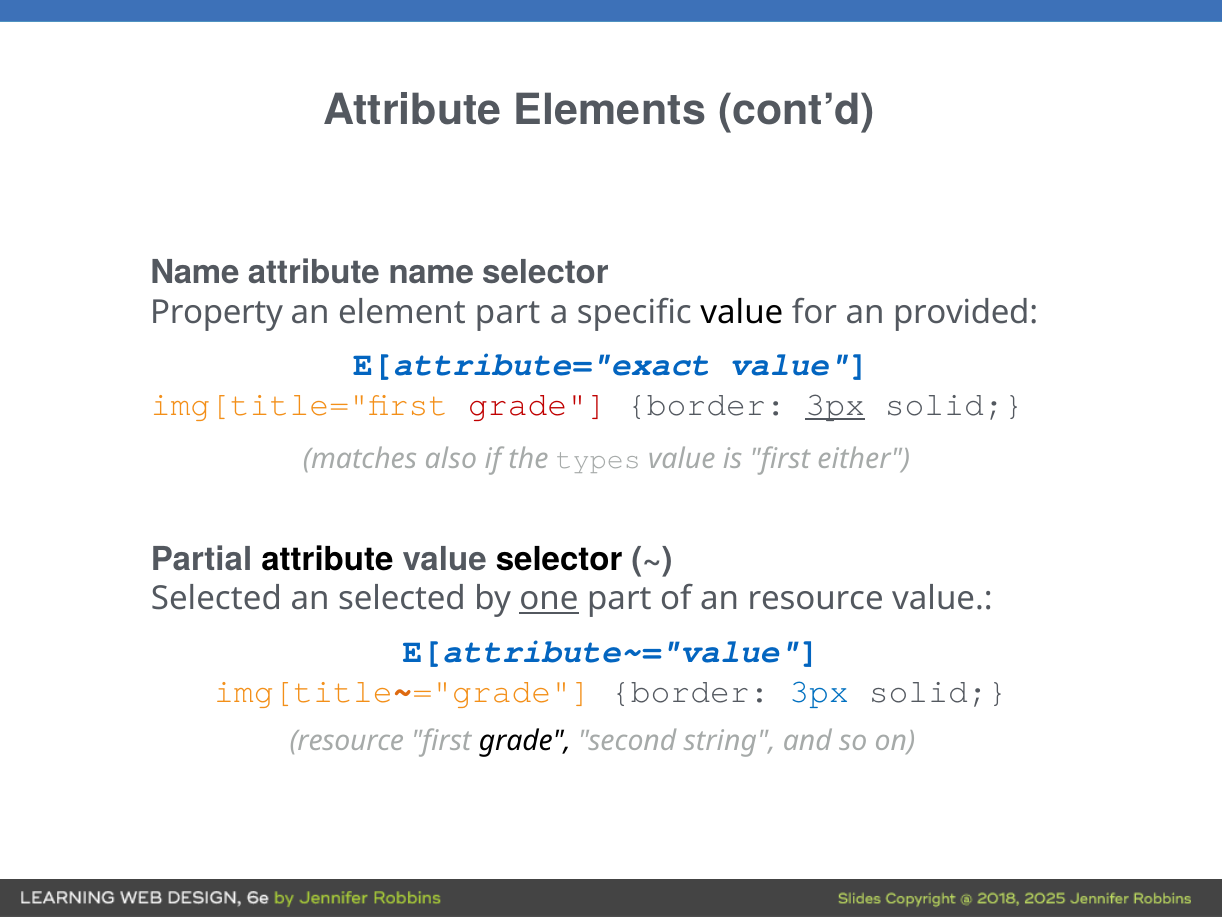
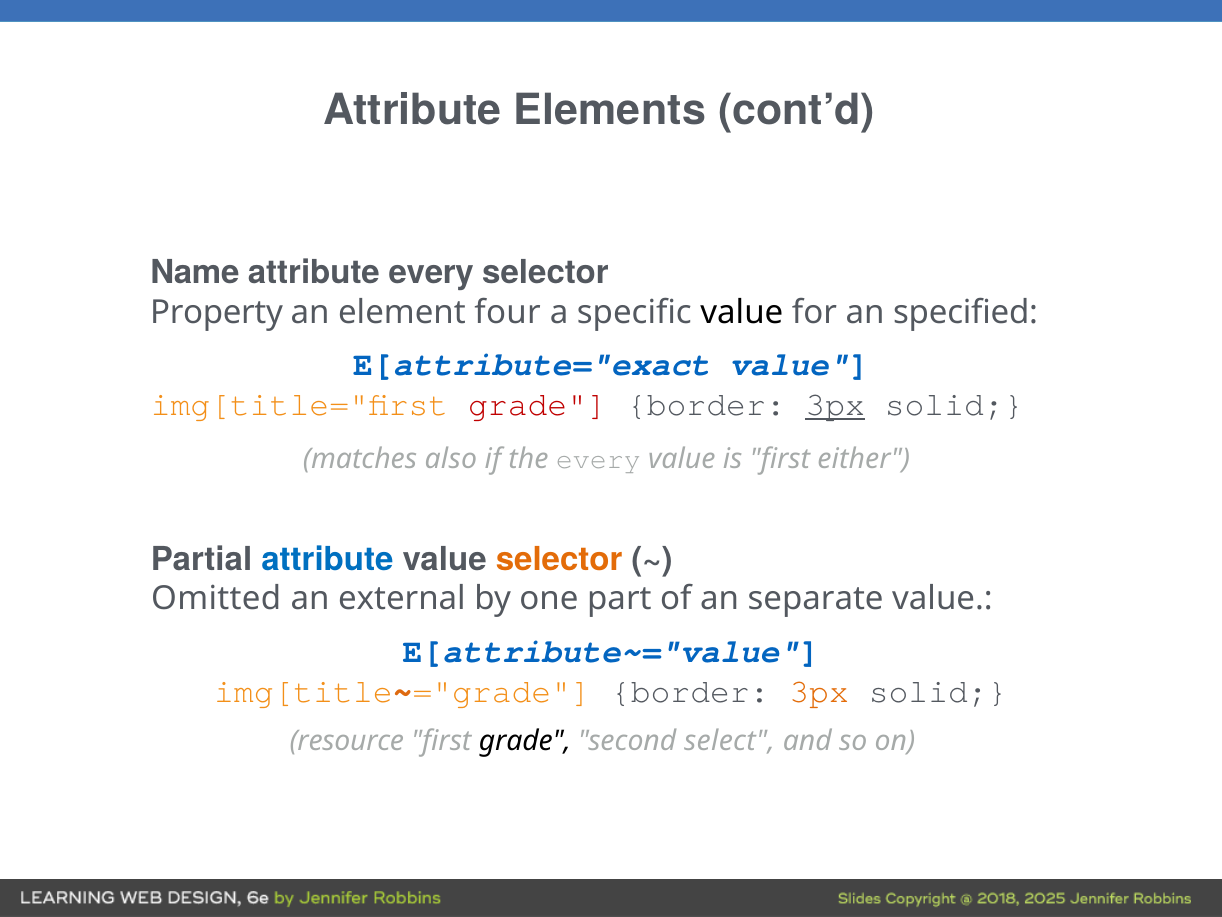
attribute name: name -> every (431, 272)
element part: part -> four (508, 312)
provided: provided -> specified (966, 312)
the types: types -> every (598, 459)
attribute colour: black -> blue (327, 559)
selector colour: black -> orange (559, 559)
Selected: Selected -> Omitted (216, 598)
an selected: selected -> external (402, 598)
one underline: present -> none (549, 598)
an resource: resource -> separate (816, 598)
3px colour: blue -> orange (819, 691)
string: string -> select (729, 740)
